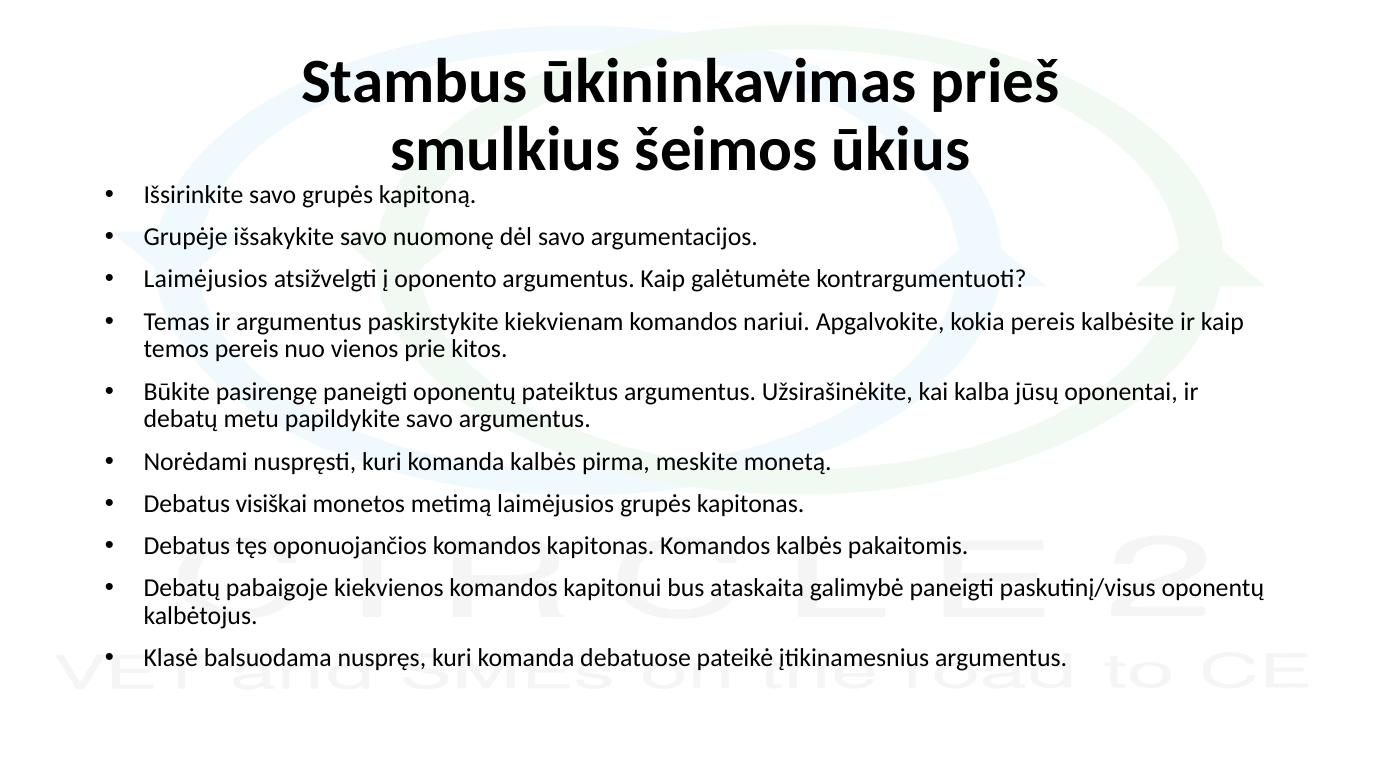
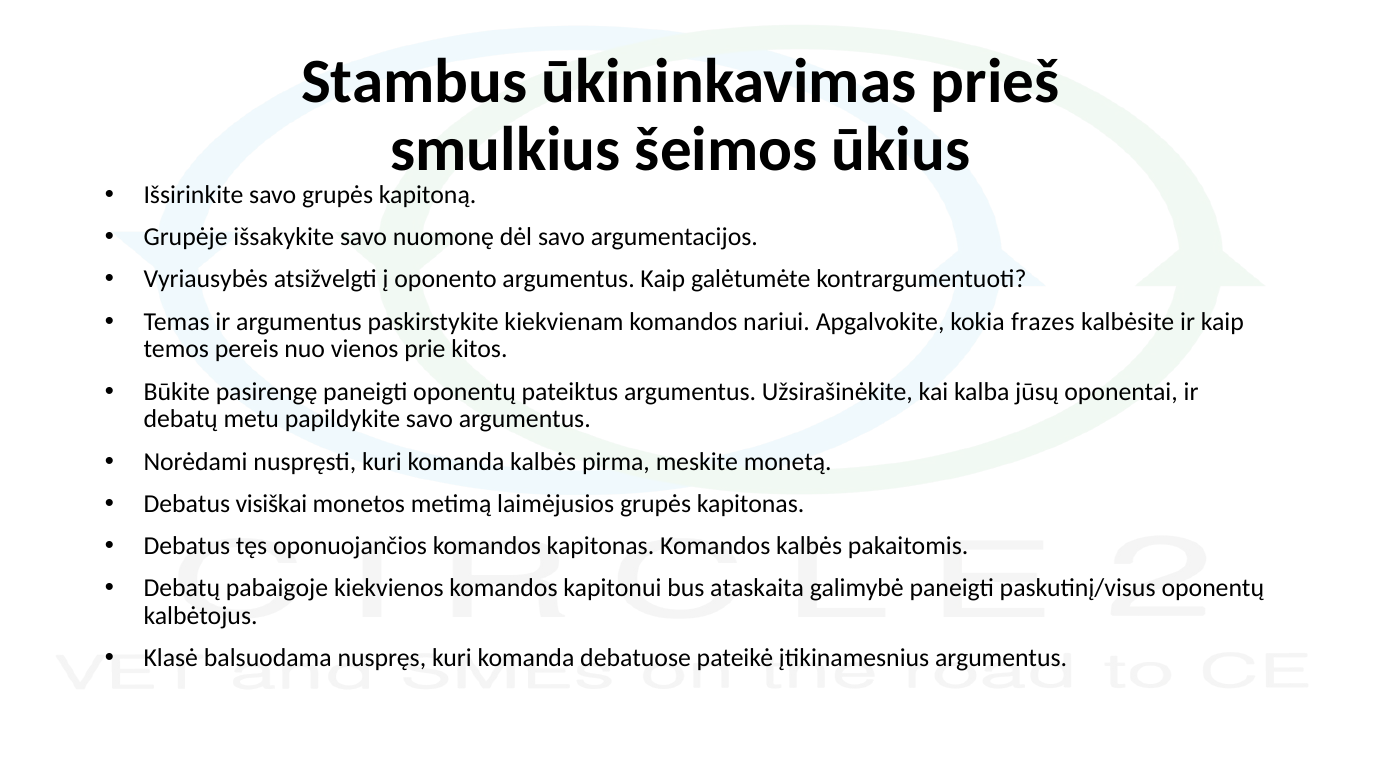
Laimėjusios: Laimėjusios -> Vyriausybės (206, 279)
kokia pereis: pereis -> frazes (1043, 322)
